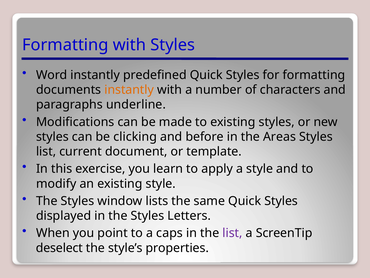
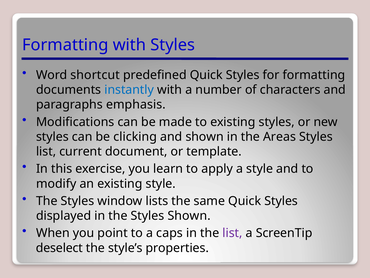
Word instantly: instantly -> shortcut (95, 75)
instantly colour: orange -> blue (129, 90)
underline: underline -> emphasis (136, 104)
and before: before -> shown (205, 137)
Styles Letters: Letters -> Shown (189, 215)
